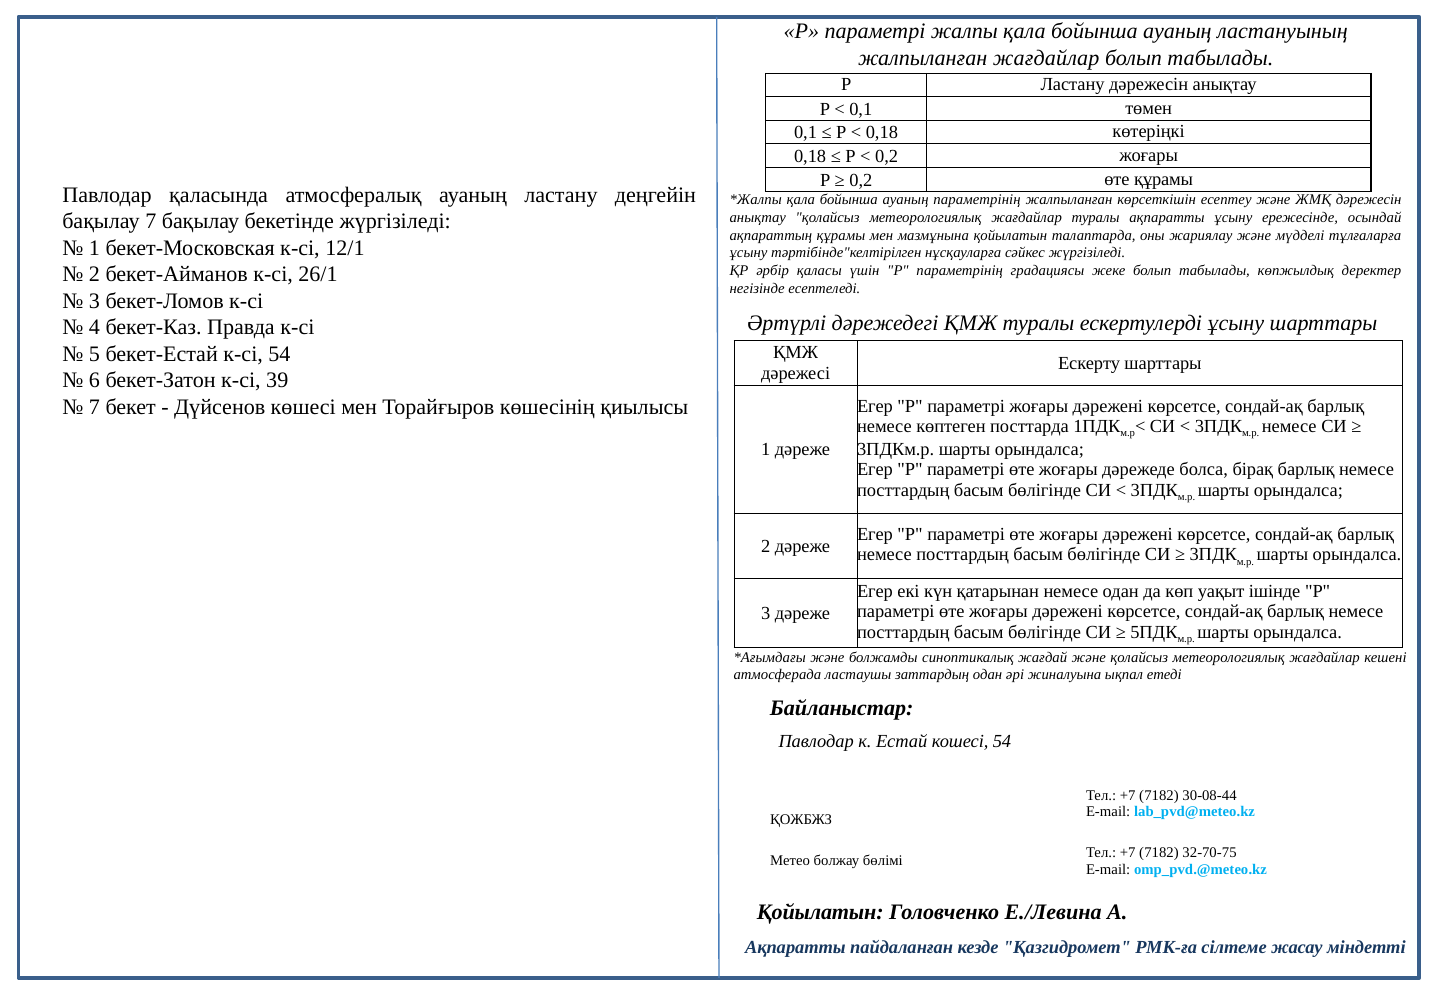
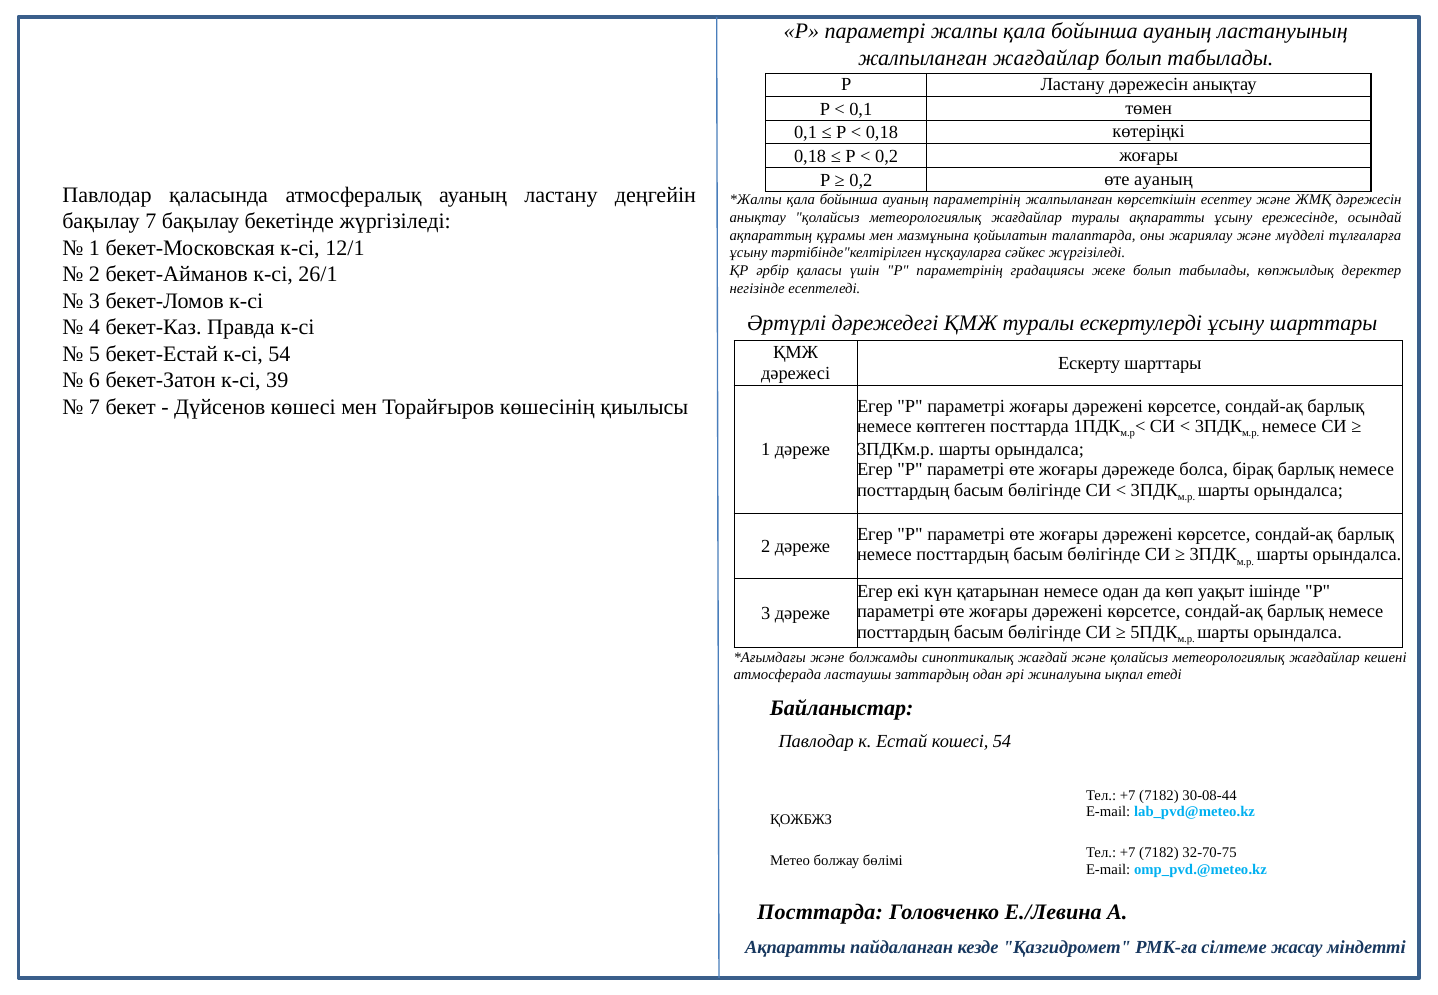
өте құрамы: құрамы -> ауаның (1163, 179)
Қойылатын: Қойылатын -> Посттарда (820, 913)
